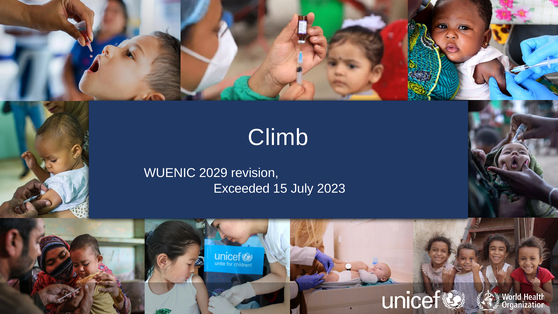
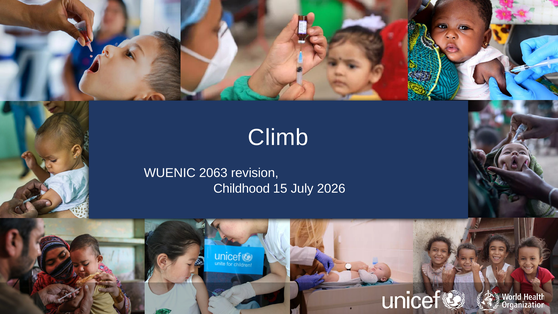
2029: 2029 -> 2063 (213, 173)
Exceeded: Exceeded -> Childhood (242, 188)
2023: 2023 -> 2026 (331, 188)
